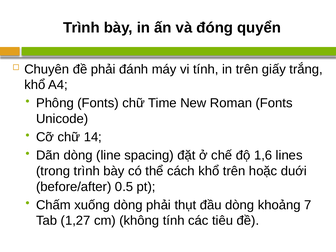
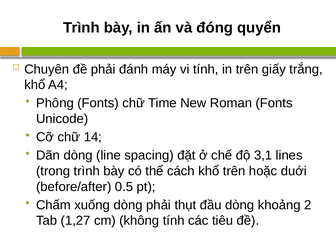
1,6: 1,6 -> 3,1 (263, 155)
7: 7 -> 2 (308, 205)
